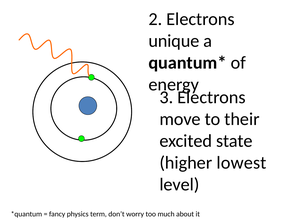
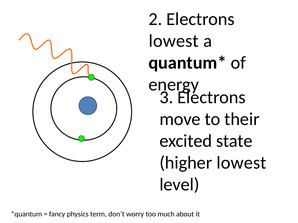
unique: unique -> lowest (174, 41)
